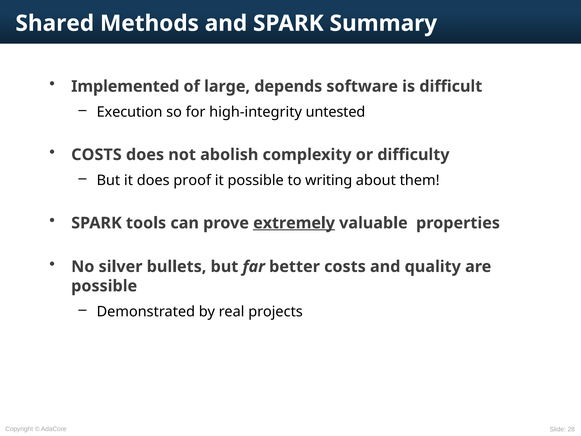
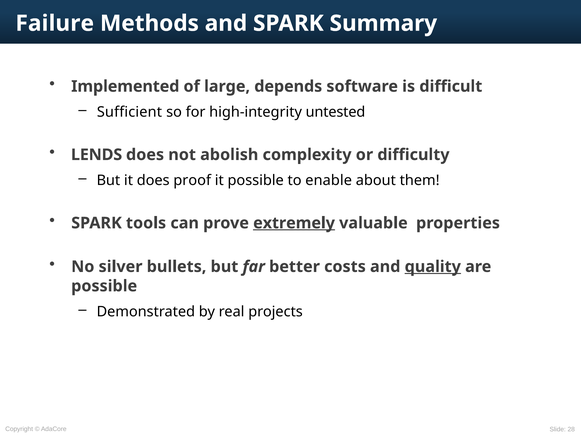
Shared: Shared -> Failure (55, 23)
Execution: Execution -> Sufficient (129, 112)
COSTS: COSTS -> LENDS (97, 155)
writing: writing -> enable (329, 180)
quality underline: none -> present (433, 266)
